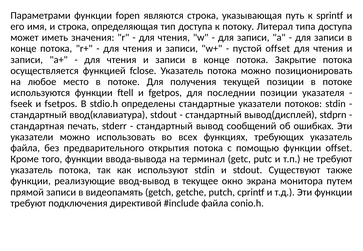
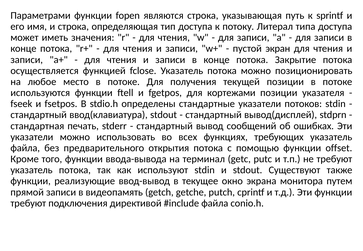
пустой offset: offset -> экран (278, 49)
последнии: последнии -> кортежами (231, 93)
